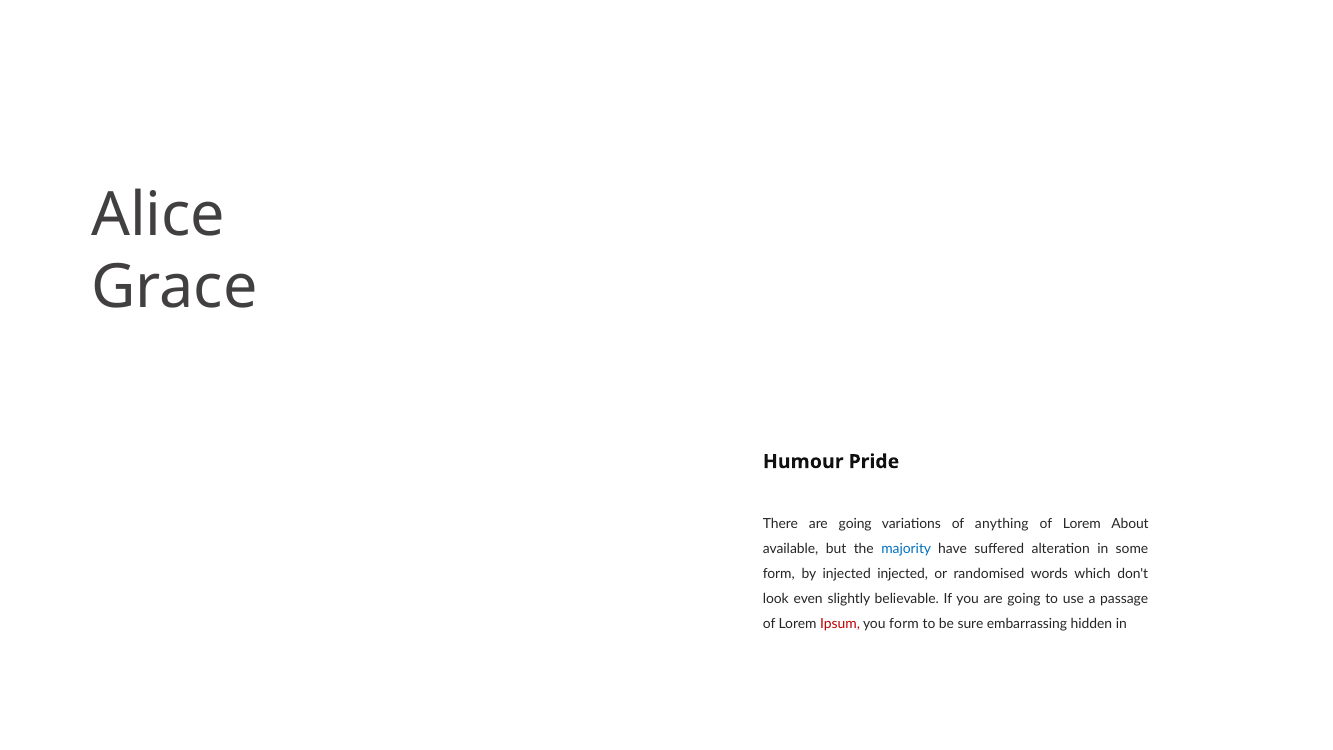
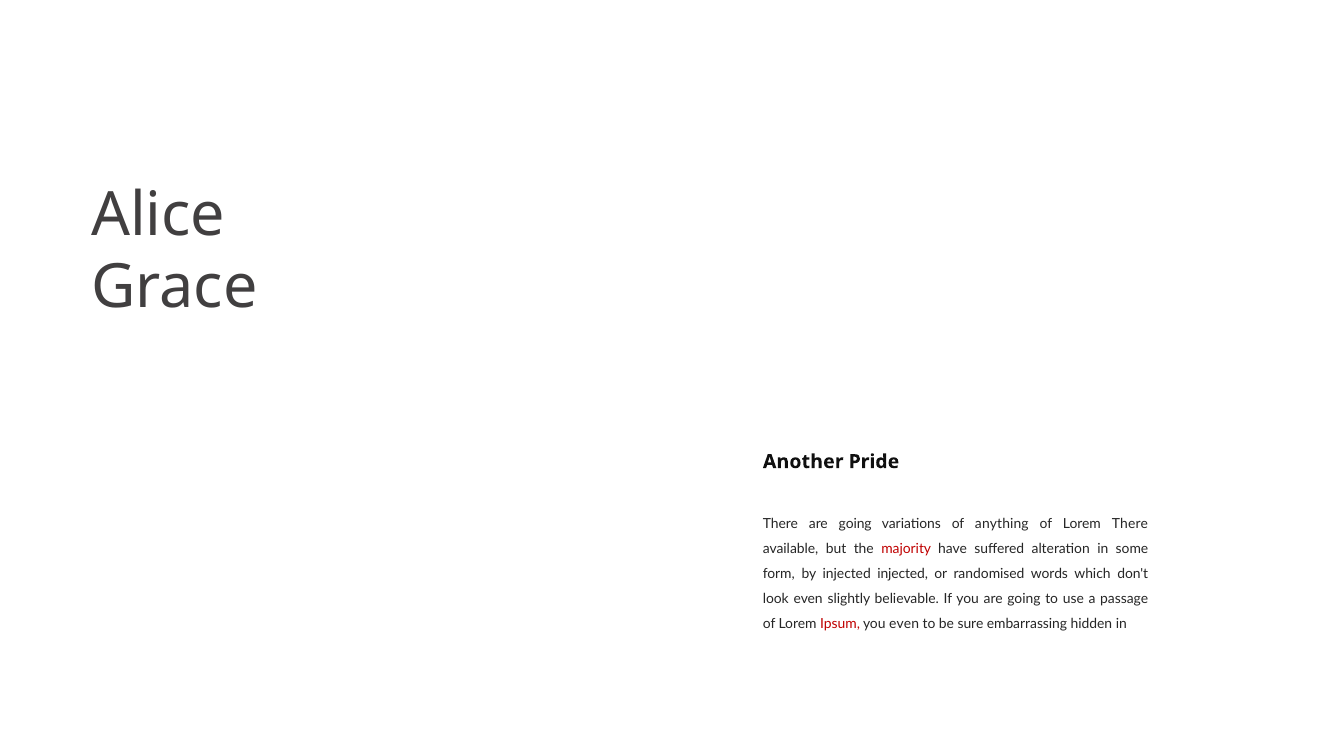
Humour: Humour -> Another (803, 462)
Lorem About: About -> There (1130, 523)
majority colour: blue -> red (906, 548)
you form: form -> even (904, 623)
